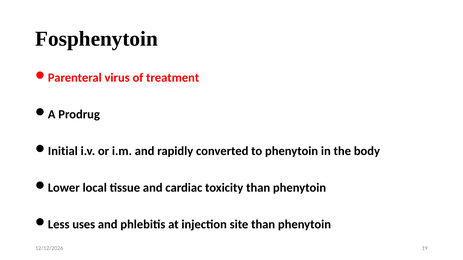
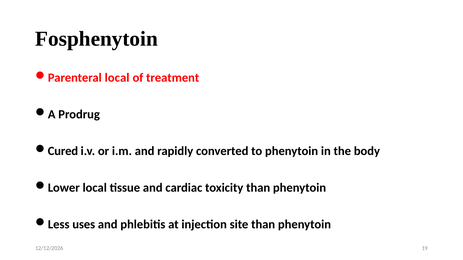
Parenteral virus: virus -> local (117, 78)
Initial: Initial -> Cured (63, 151)
